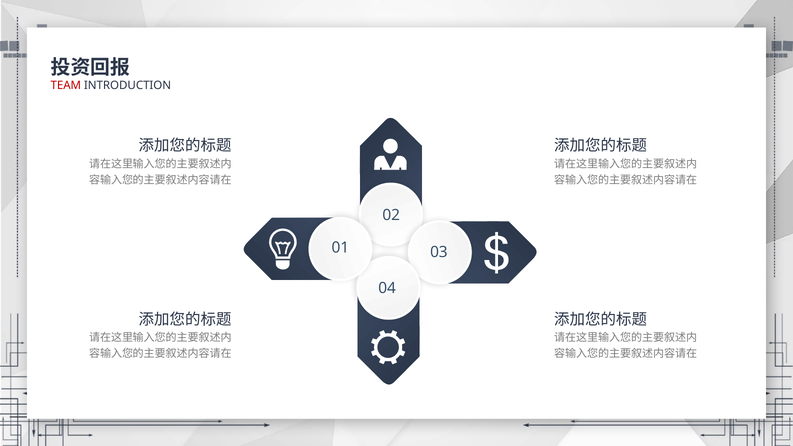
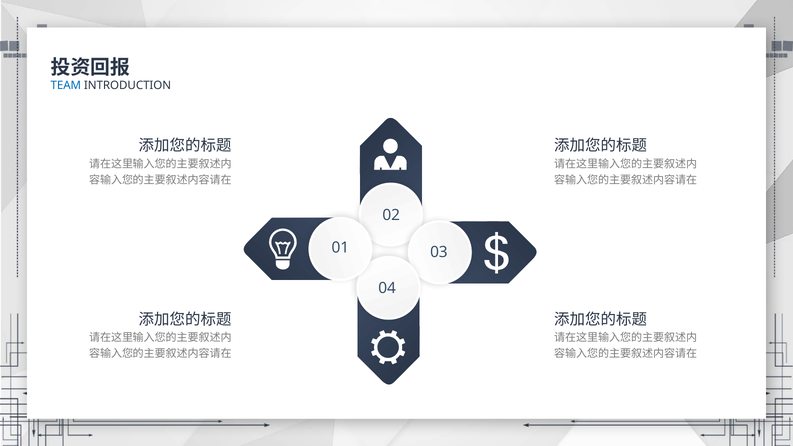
TEAM colour: red -> blue (66, 85)
